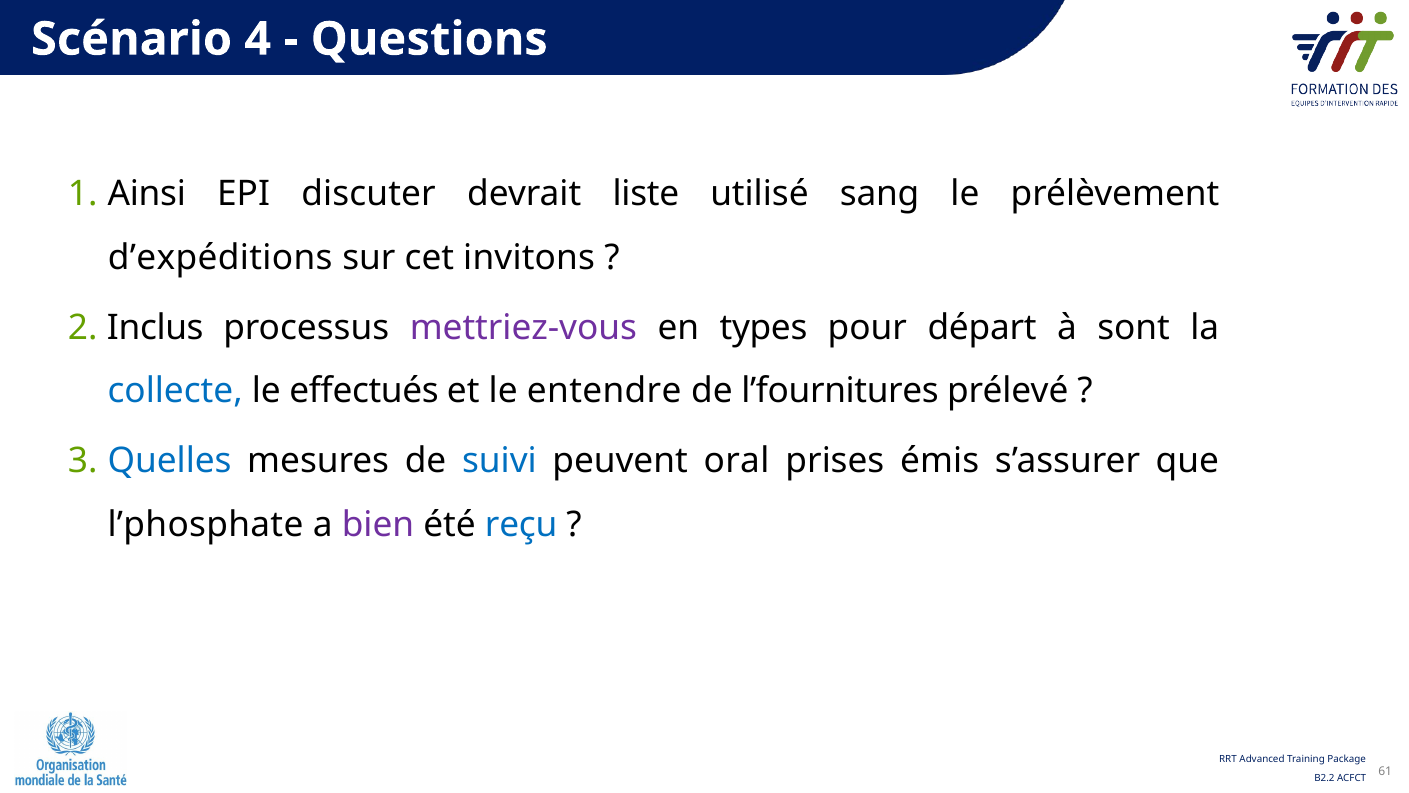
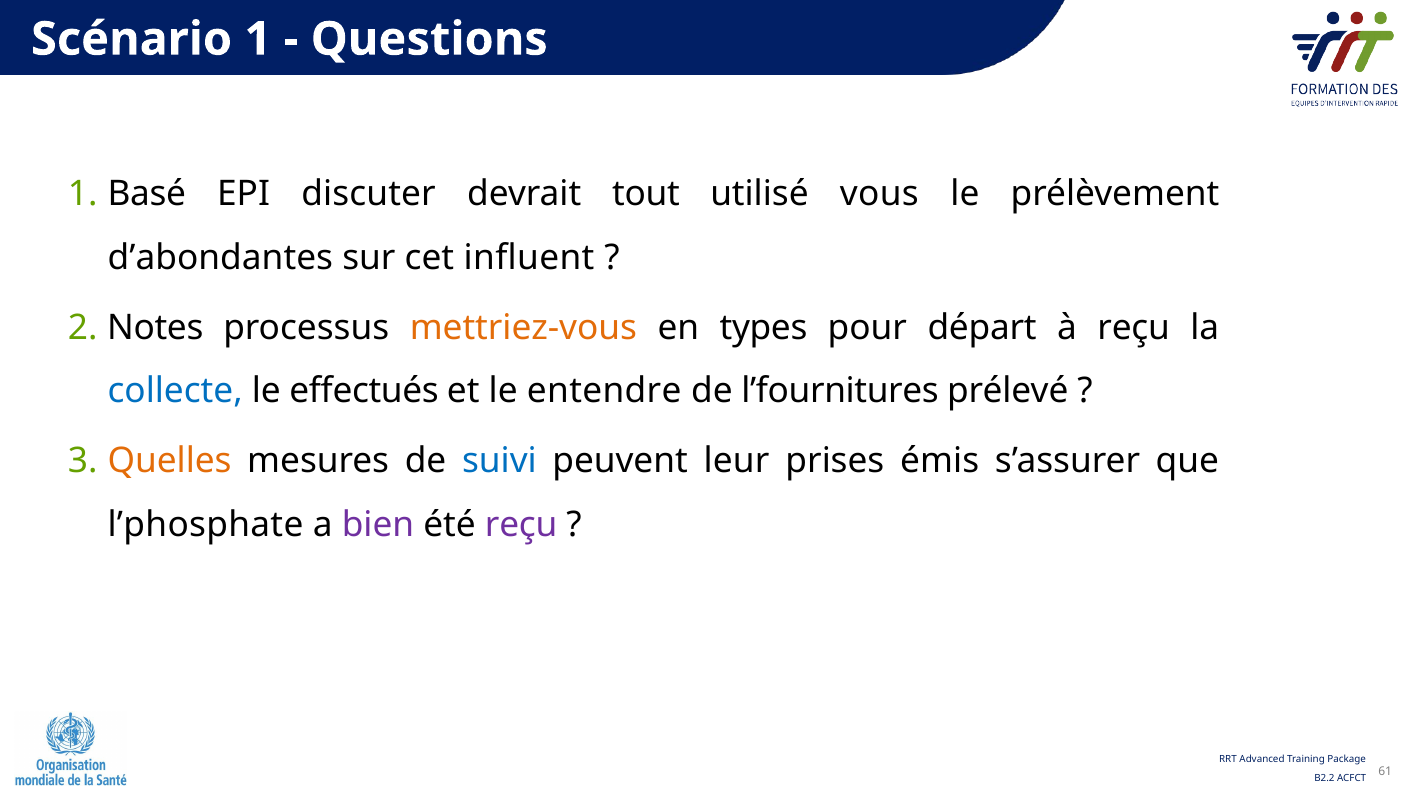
Scénario 4: 4 -> 1 (258, 39)
Ainsi: Ainsi -> Basé (147, 194)
liste: liste -> tout (646, 194)
sang: sang -> vous (879, 194)
d’expéditions: d’expéditions -> d’abondantes (220, 258)
invitons: invitons -> influent (529, 258)
Inclus: Inclus -> Notes (155, 328)
mettriez-vous colour: purple -> orange (523, 328)
à sont: sont -> reçu (1134, 328)
Quelles colour: blue -> orange (170, 461)
oral: oral -> leur (737, 461)
reçu colour: blue -> purple (521, 524)
